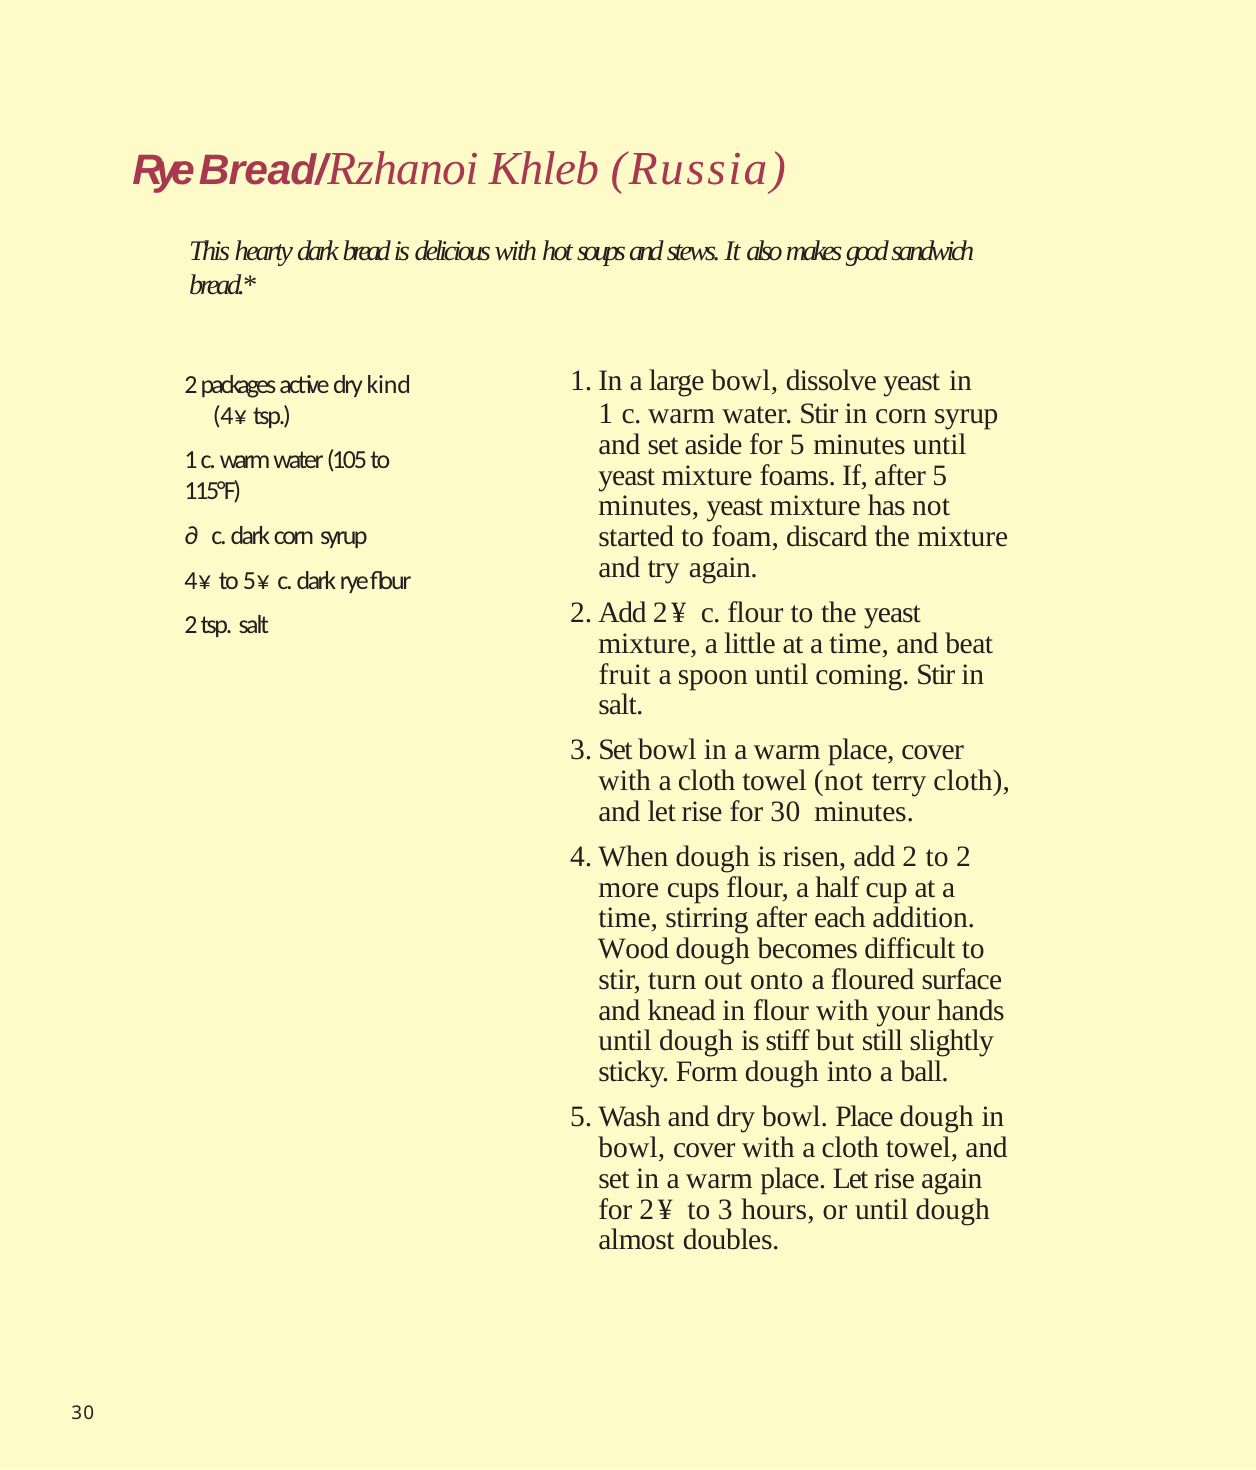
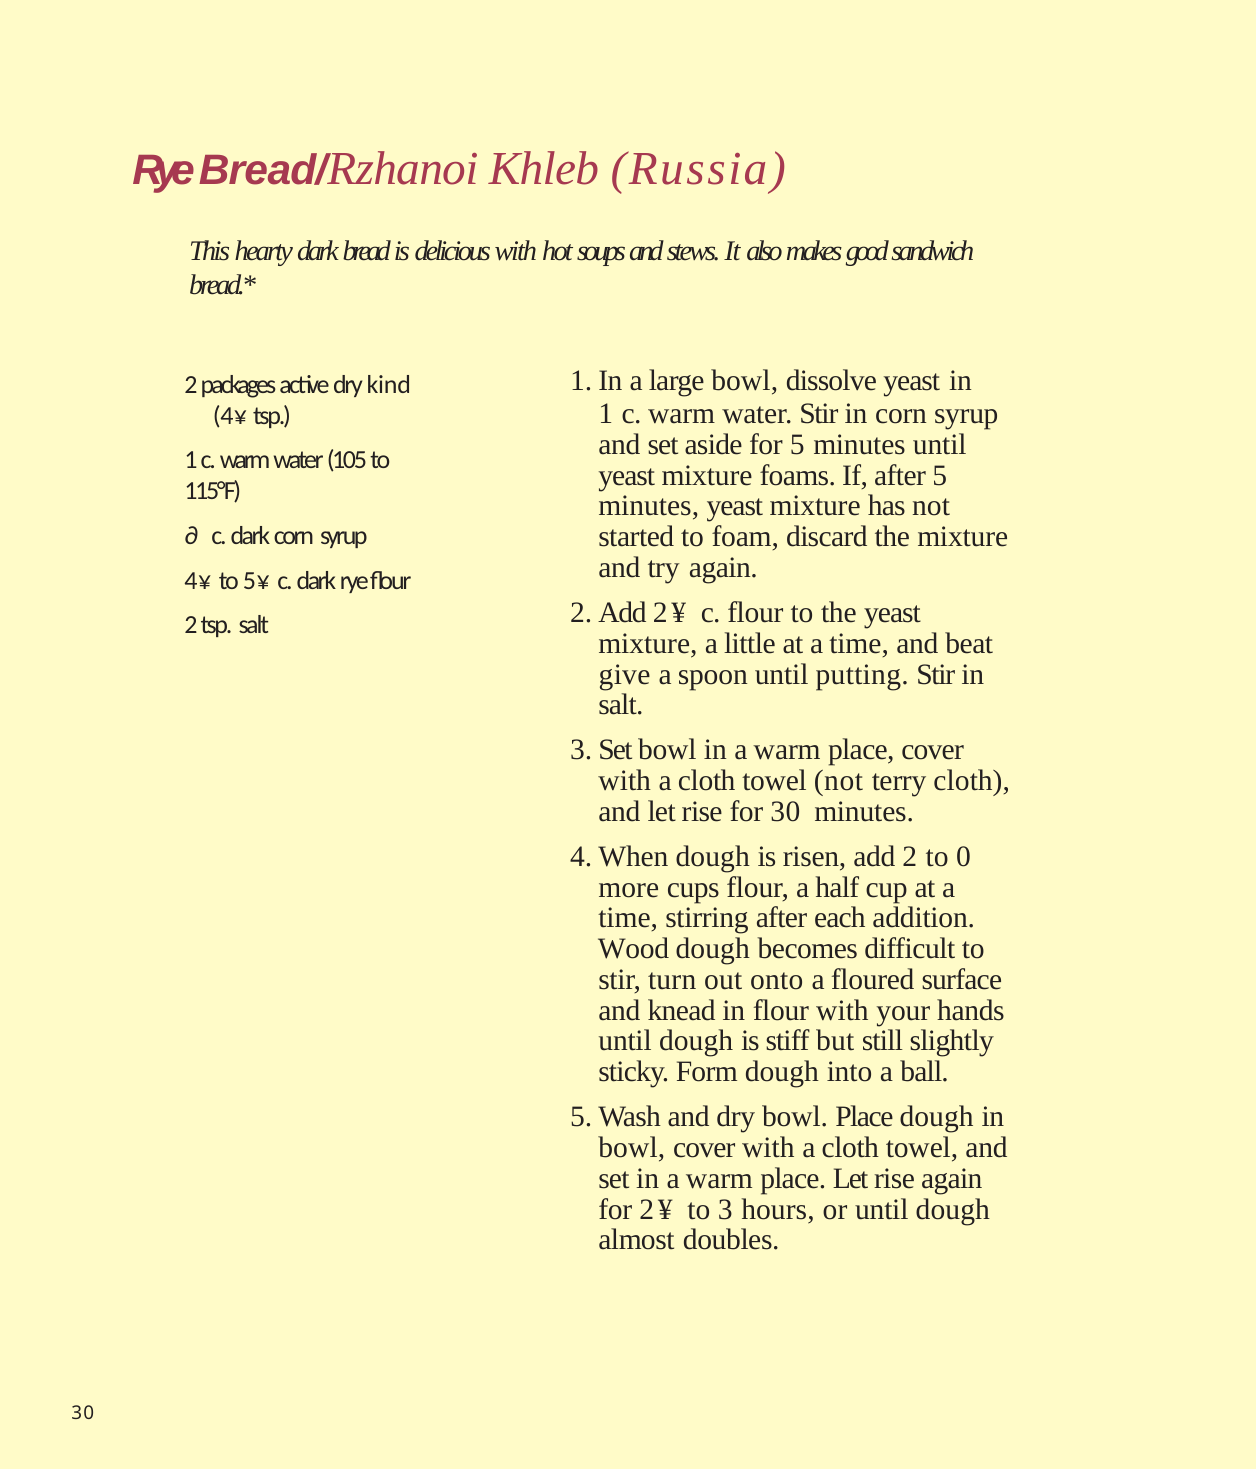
fruit: fruit -> give (625, 674)
coming: coming -> putting (862, 674)
to 2: 2 -> 0 (964, 857)
